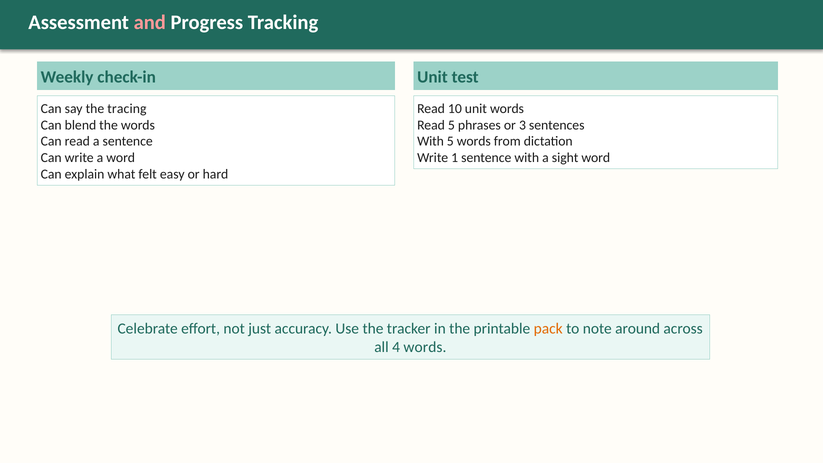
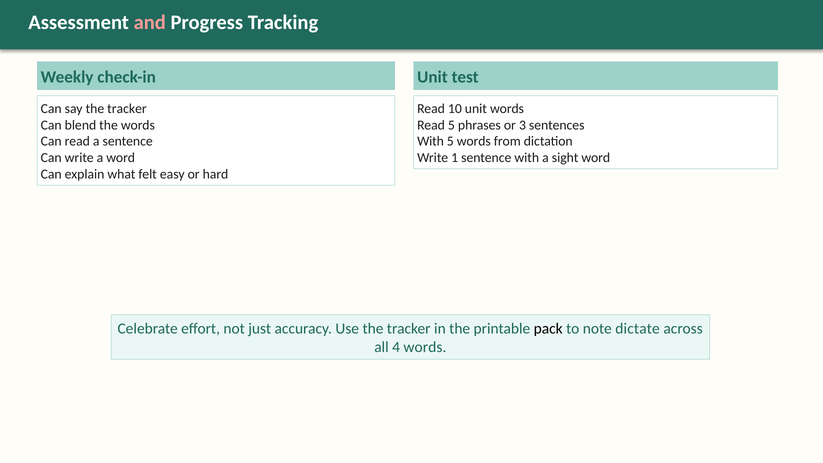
say the tracing: tracing -> tracker (127, 109)
pack colour: orange -> black (548, 329)
around: around -> dictate (638, 329)
